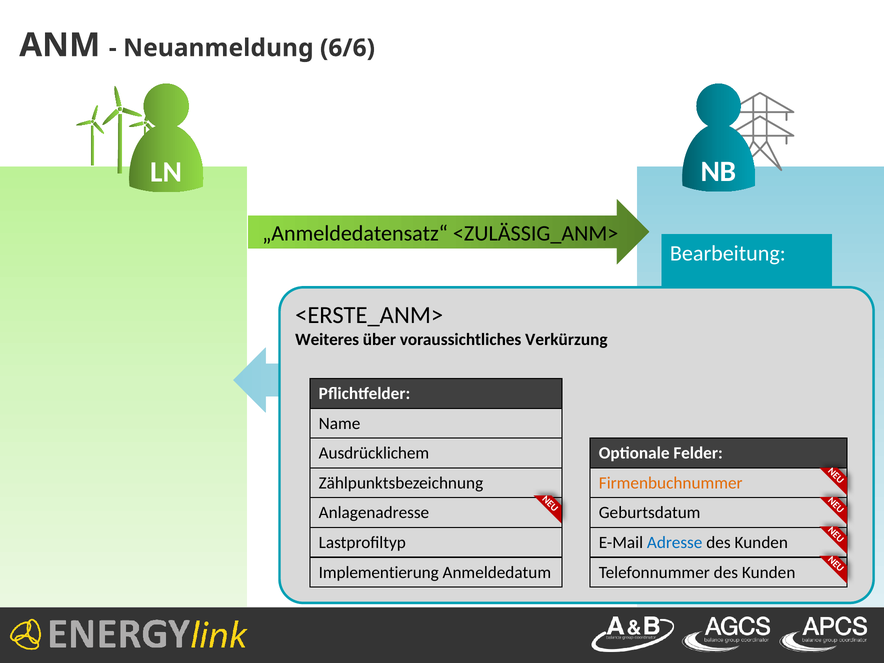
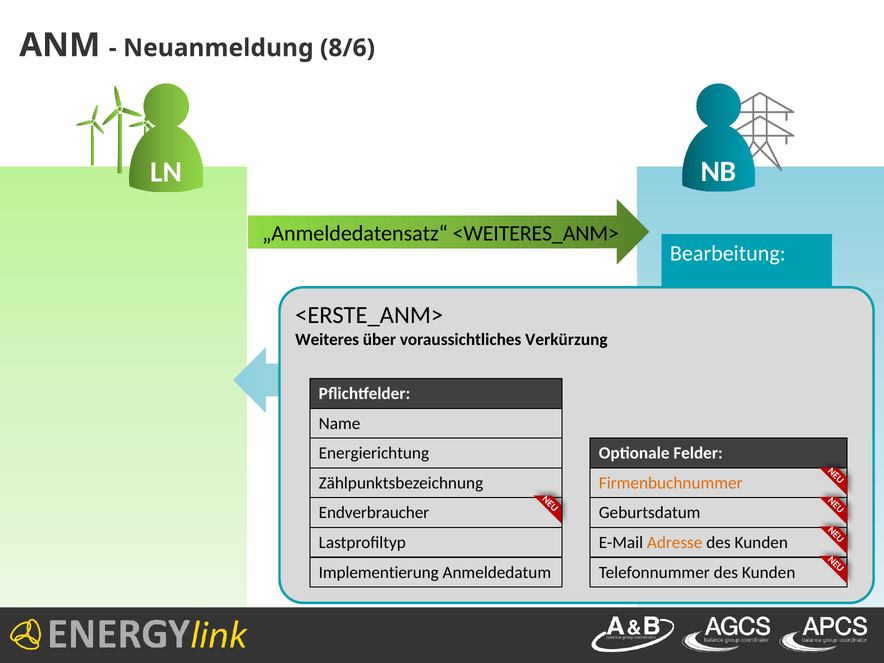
6/6: 6/6 -> 8/6 (347, 48)
<ZULÄSSIG_ANM>: <ZULÄSSIG_ANM> -> <WEITERES_ANM> (536, 233)
Ausdrücklichem: Ausdrücklichem -> Energierichtung (374, 453)
Anlagenadresse: Anlagenadresse -> Endverbraucher (374, 513)
Adresse colour: blue -> orange (675, 543)
